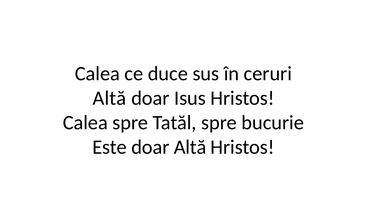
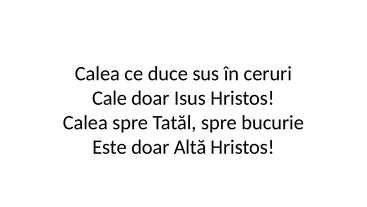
Altă: Altă -> Cale (110, 98)
